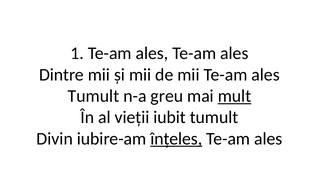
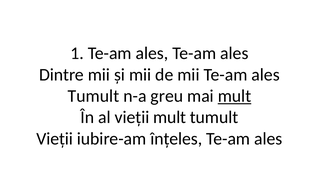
vieții iubit: iubit -> mult (170, 117)
Divin: Divin -> Vieții (55, 138)
înțeles underline: present -> none (176, 138)
